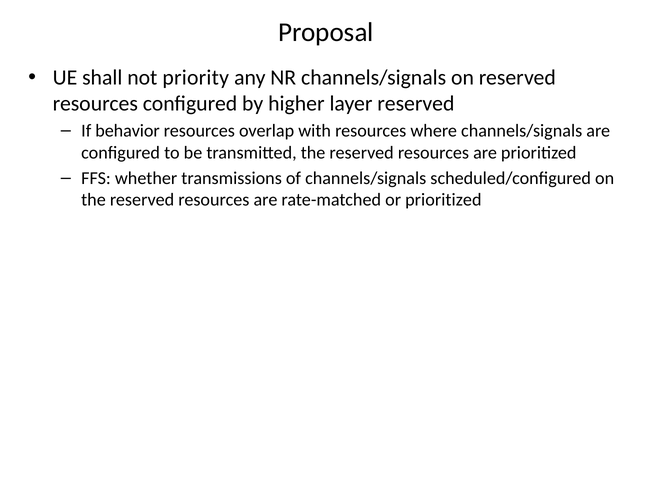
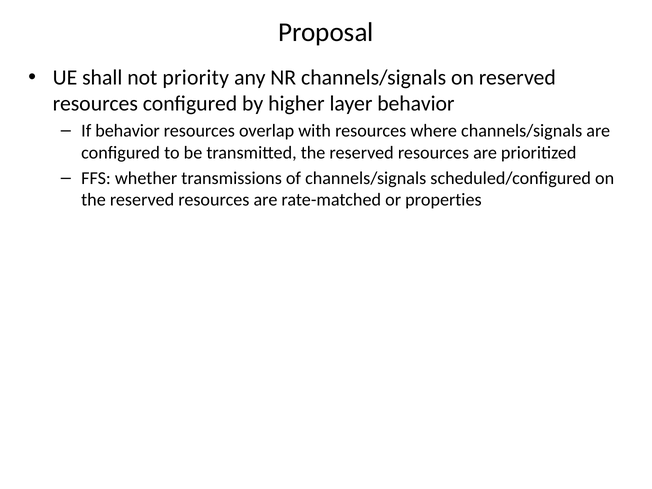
layer reserved: reserved -> behavior (416, 104)
or prioritized: prioritized -> properties (443, 200)
